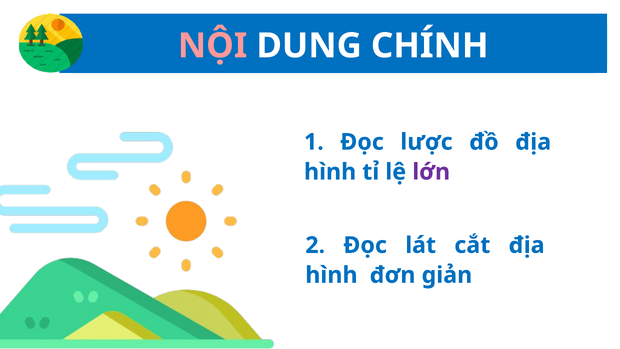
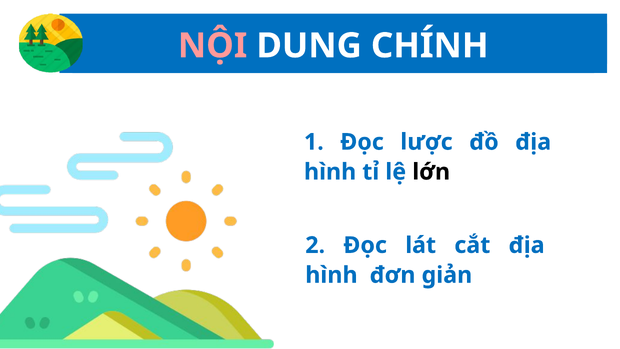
lớn colour: purple -> black (431, 172)
